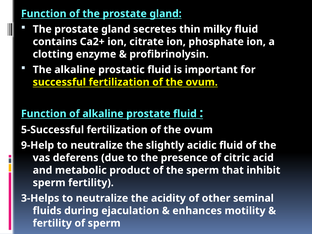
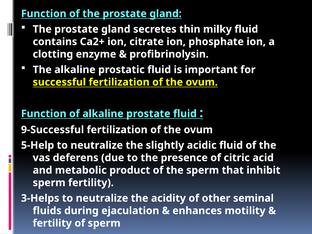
5-Successful: 5-Successful -> 9-Successful (53, 130)
9-Help: 9-Help -> 5-Help (38, 145)
